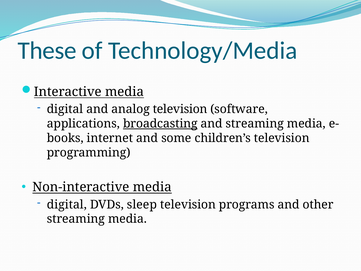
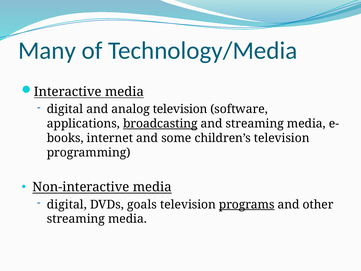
These: These -> Many (47, 51)
sleep: sleep -> goals (142, 204)
programs underline: none -> present (247, 204)
